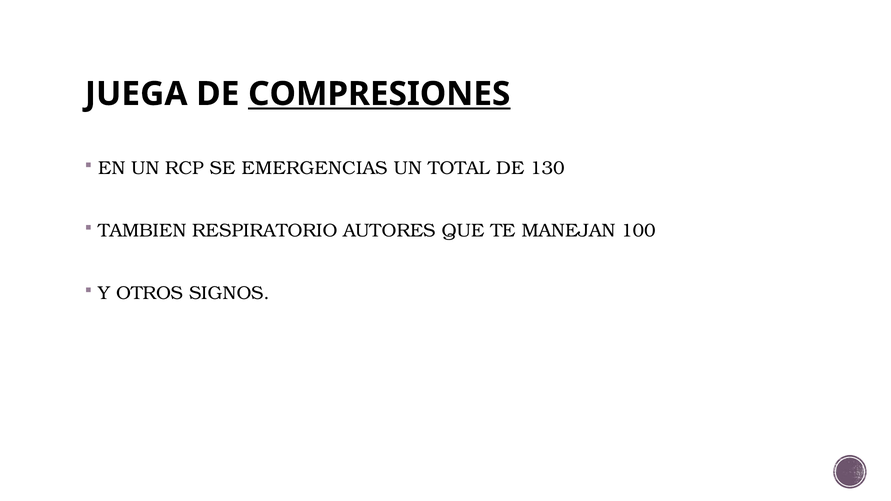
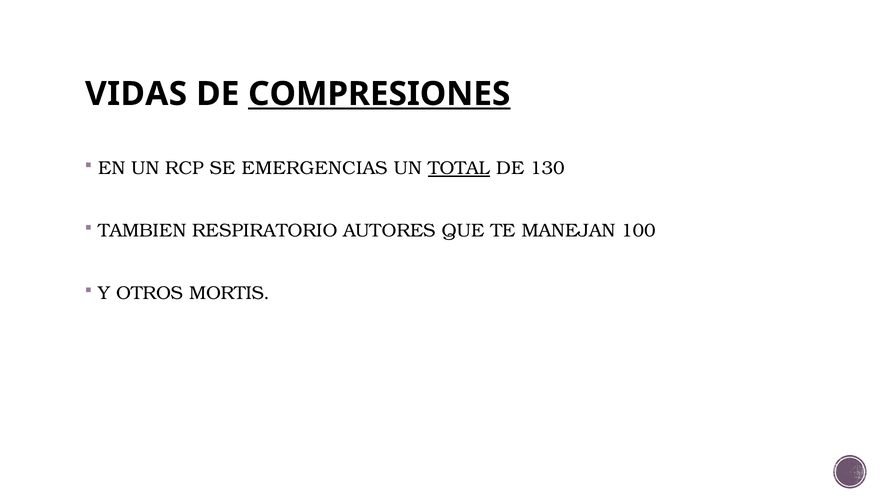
JUEGA: JUEGA -> VIDAS (136, 94)
TOTAL underline: none -> present (459, 168)
SIGNOS: SIGNOS -> MORTIS (229, 293)
